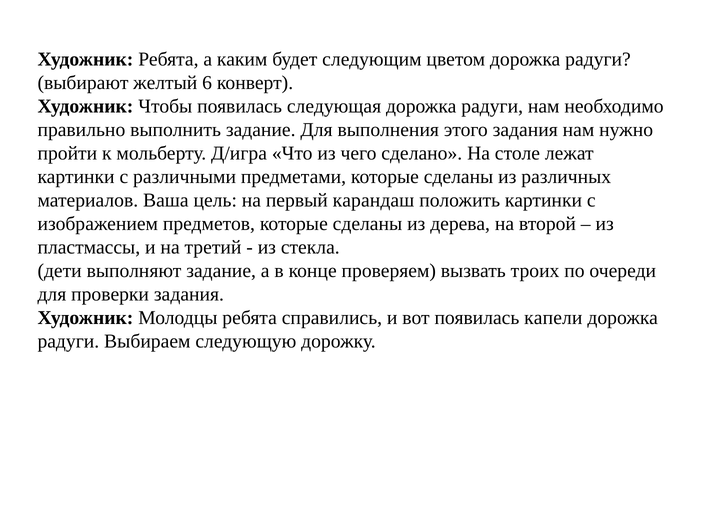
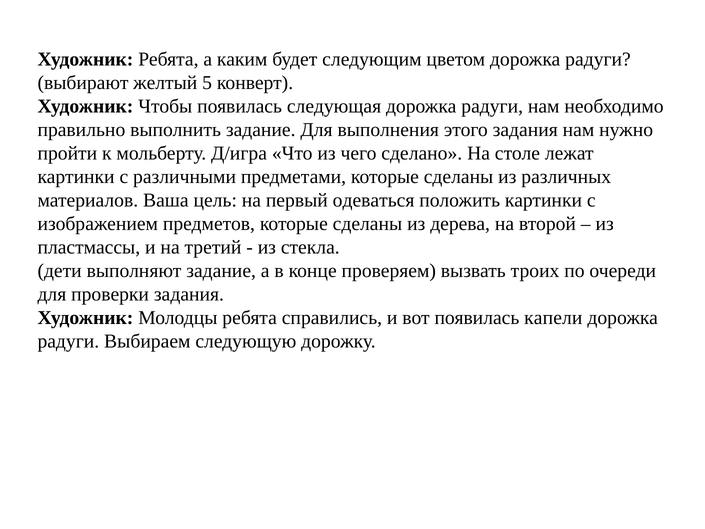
6: 6 -> 5 (207, 83)
карандаш: карандаш -> одеваться (374, 200)
